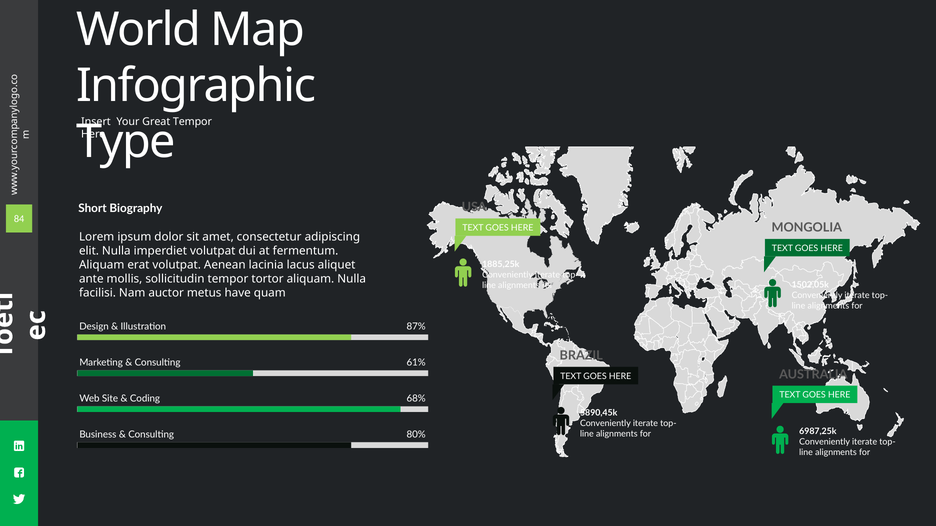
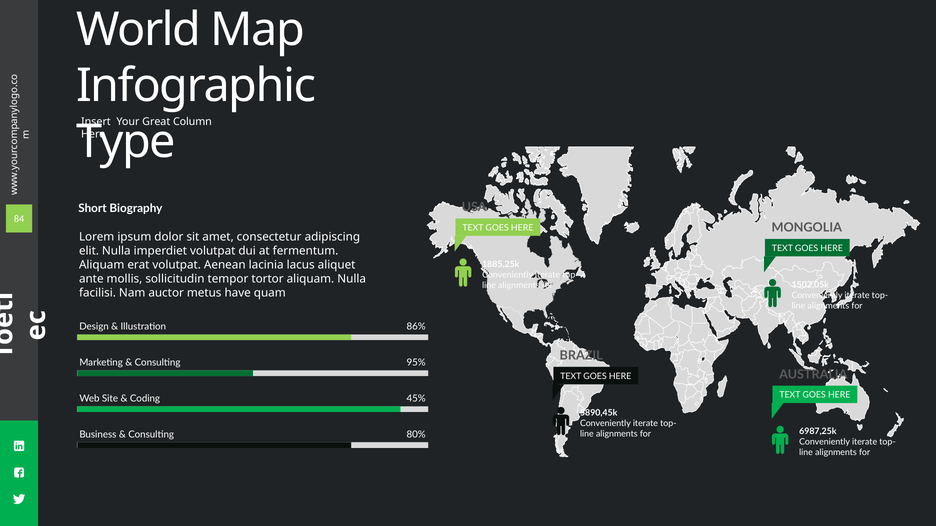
Great Tempor: Tempor -> Column (192, 122)
87%: 87% -> 86% (416, 327)
61%: 61% -> 95% (416, 363)
68%: 68% -> 45% (416, 399)
